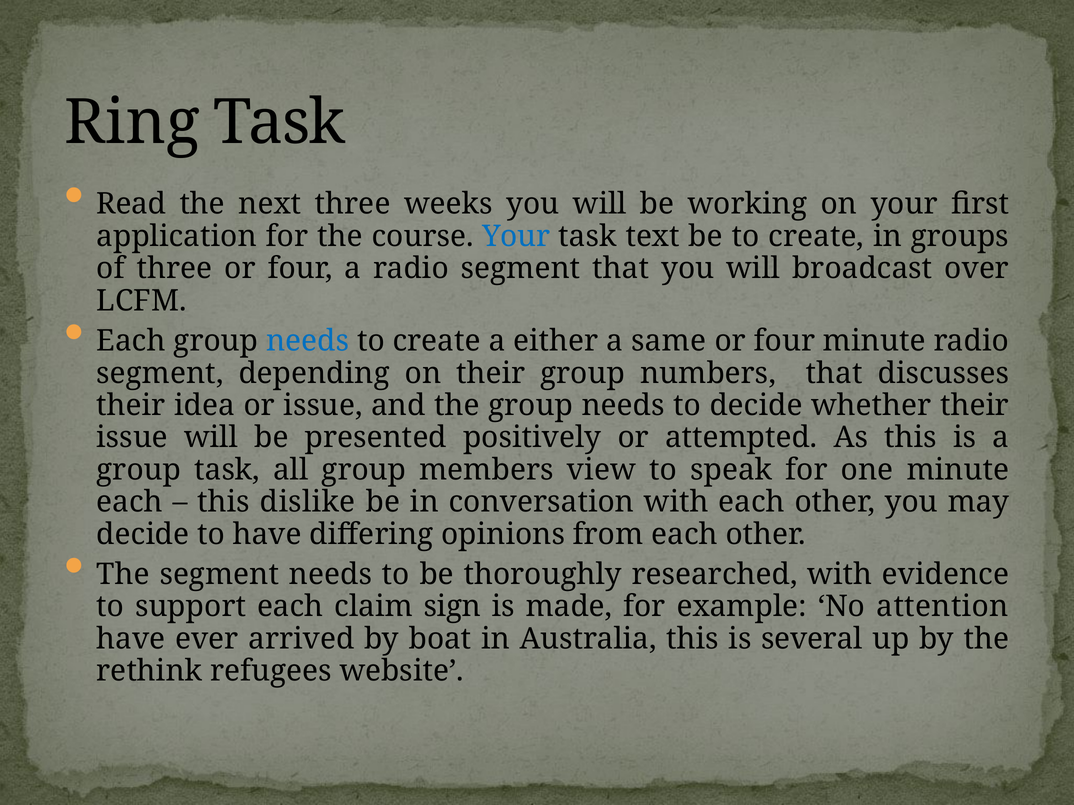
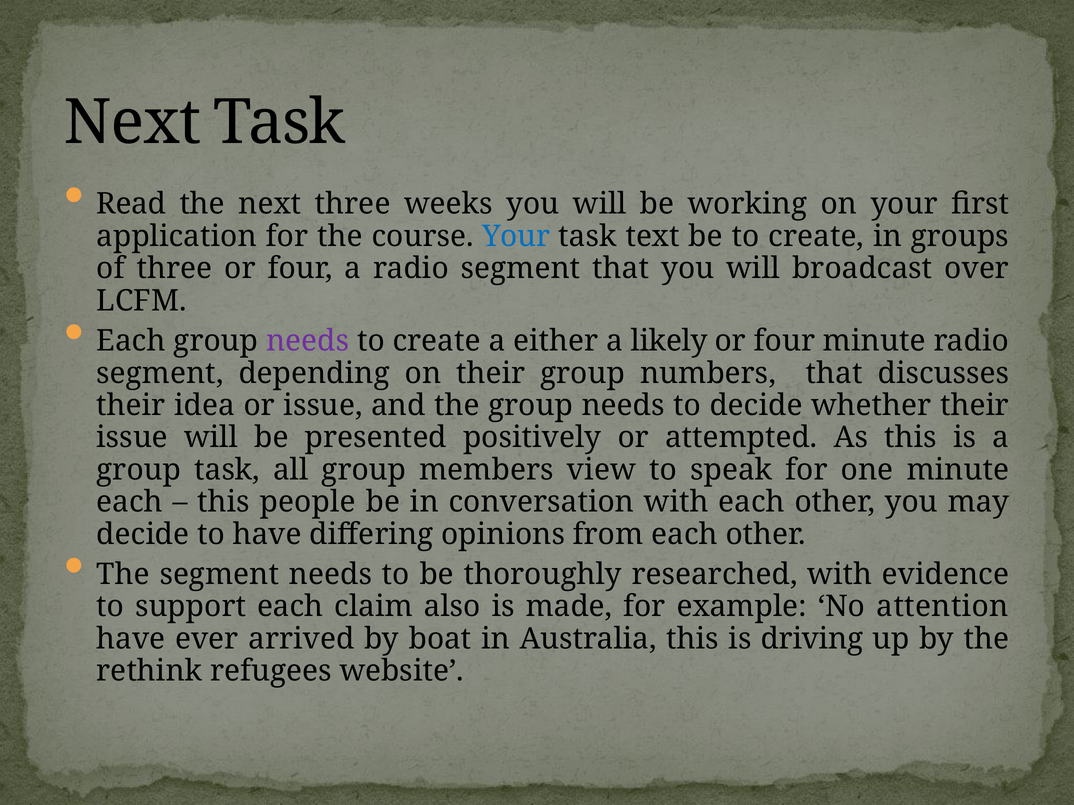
Ring: Ring -> Next (132, 123)
needs colour: blue -> purple (308, 341)
same: same -> likely (669, 341)
dislike: dislike -> people (308, 502)
sign: sign -> also (452, 607)
several: several -> driving (812, 639)
